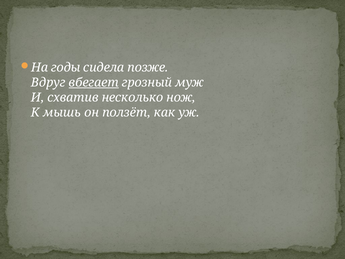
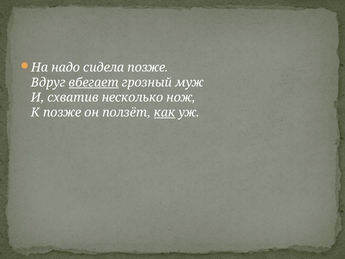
годы: годы -> надо (66, 68)
К мышь: мышь -> позже (62, 112)
как underline: none -> present (165, 112)
